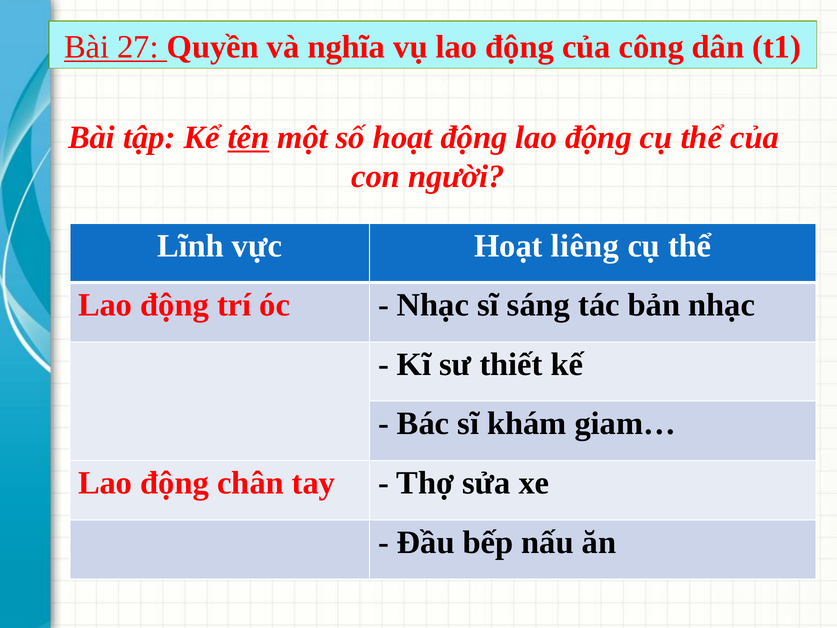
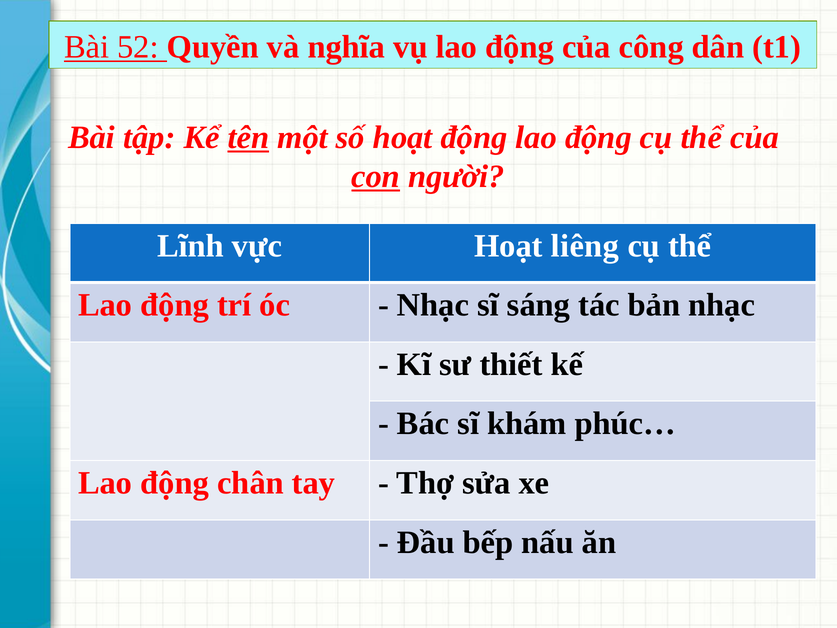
27: 27 -> 52 (138, 47)
con underline: none -> present (376, 177)
giam…: giam… -> phúc… (625, 424)
